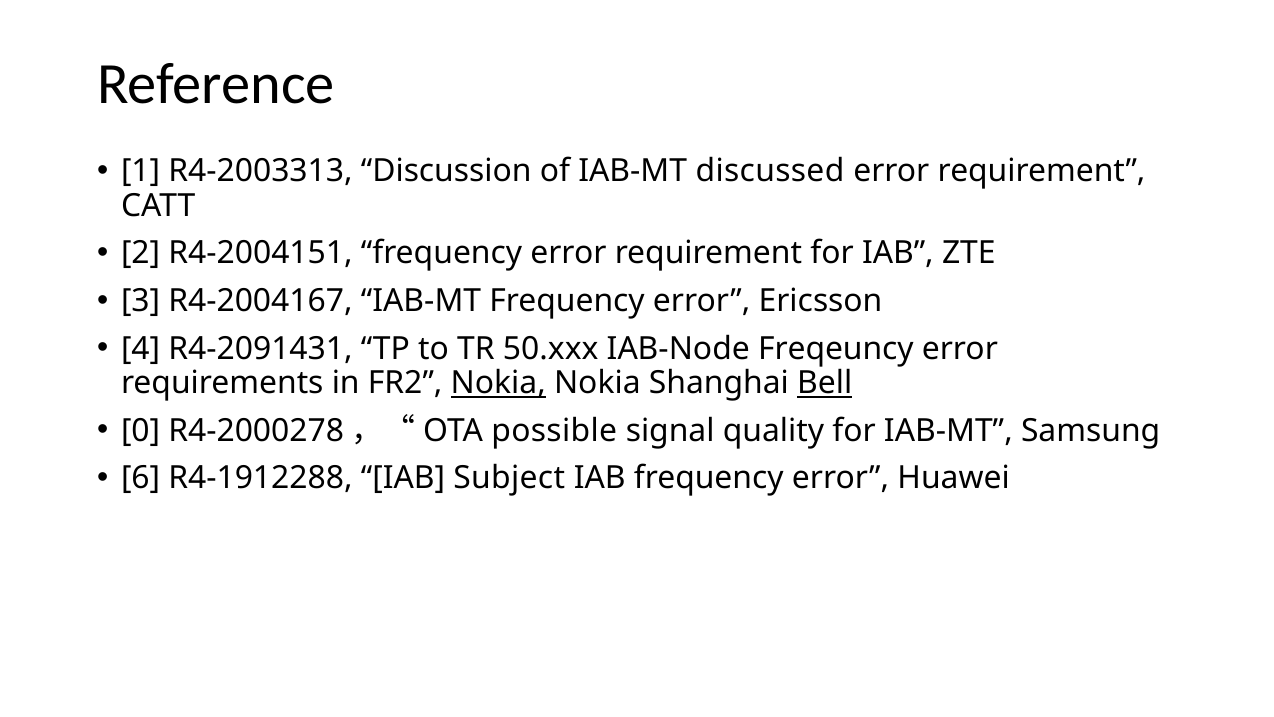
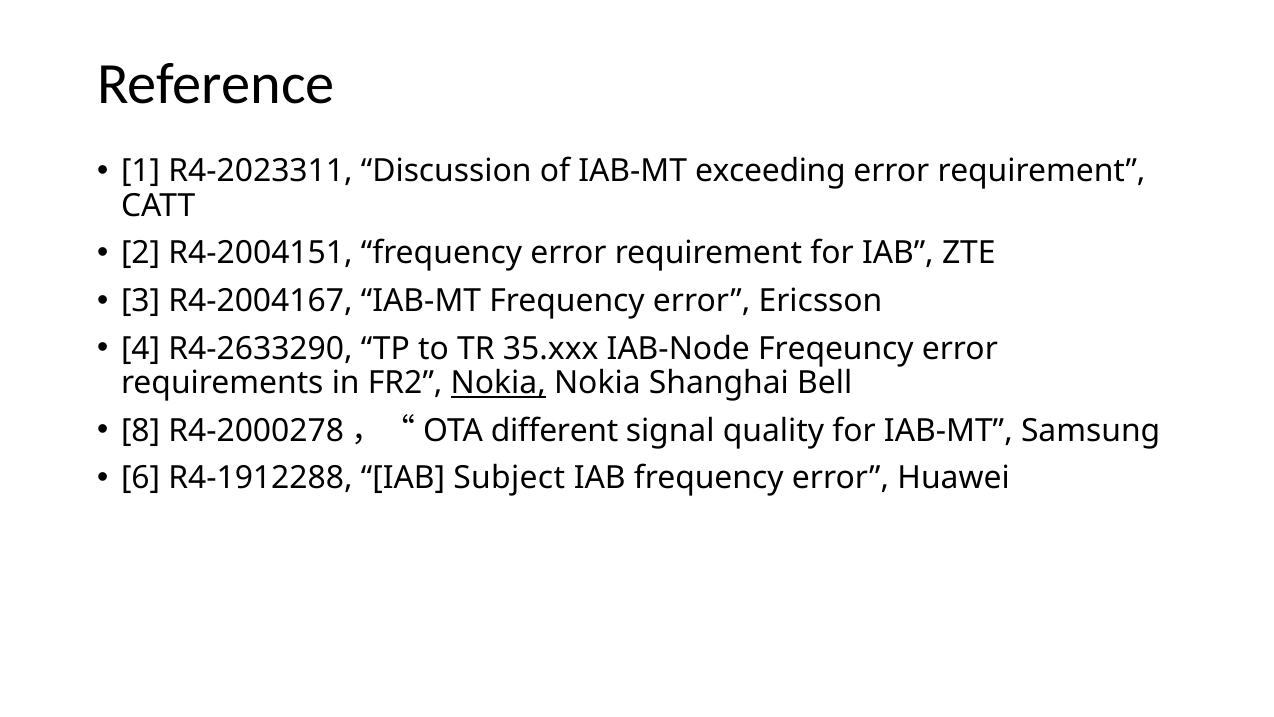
R4-2003313: R4-2003313 -> R4-2023311 (261, 171)
discussed: discussed -> exceeding (770, 171)
R4-2091431: R4-2091431 -> R4-2633290 (261, 348)
50.xxx: 50.xxx -> 35.xxx (551, 348)
Bell underline: present -> none (825, 383)
0: 0 -> 8 (141, 430)
possible: possible -> different (555, 430)
